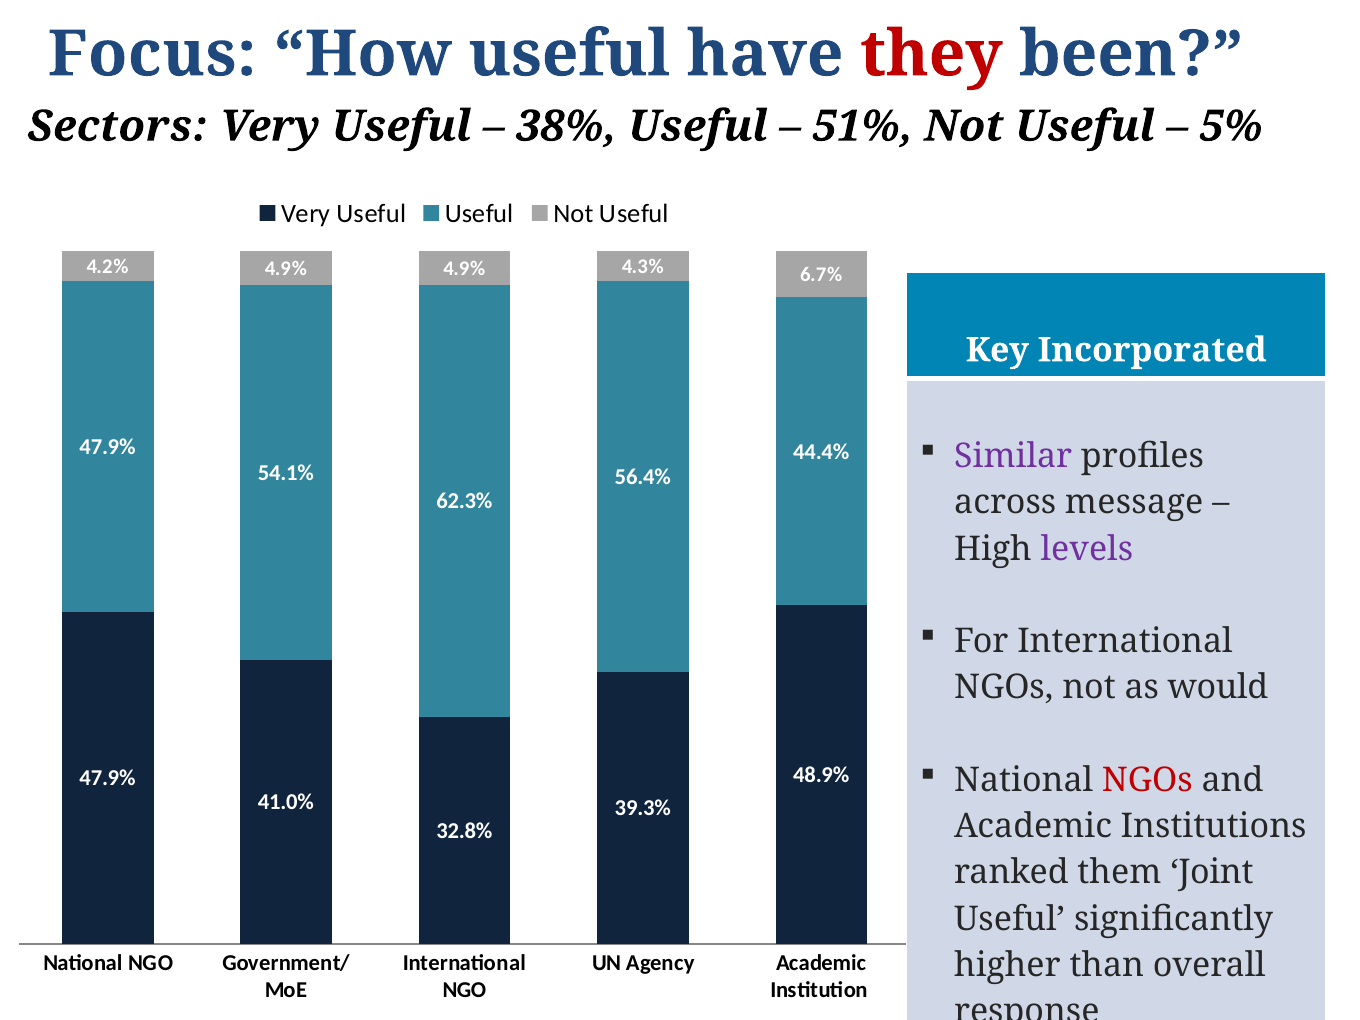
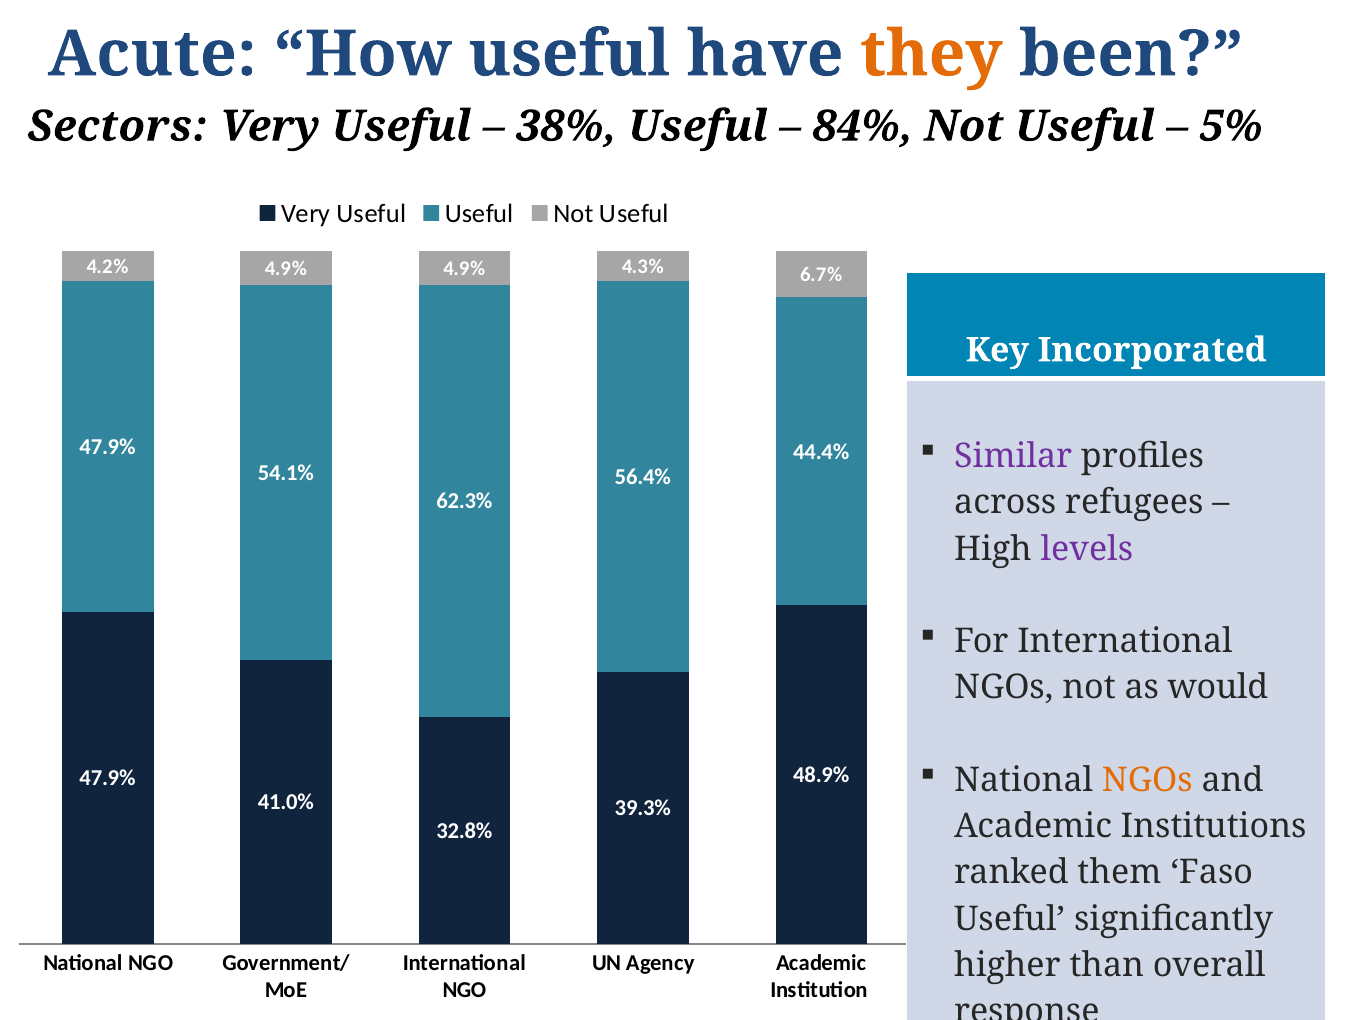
Focus: Focus -> Acute (152, 54)
they colour: red -> orange (931, 54)
51%: 51% -> 84% (863, 126)
message: message -> refugees (1134, 503)
NGOs colour: red -> orange (1147, 780)
Joint: Joint -> Faso (1212, 873)
